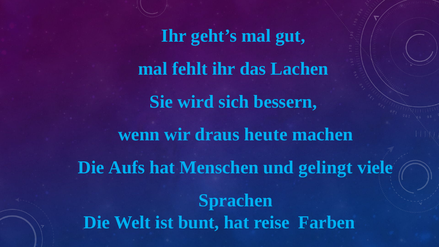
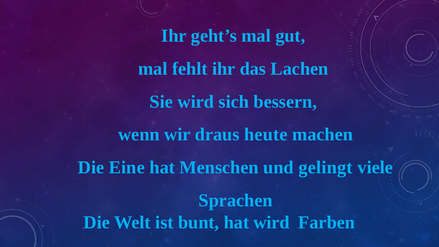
Aufs: Aufs -> Eine (127, 167)
hat reise: reise -> wird (272, 222)
